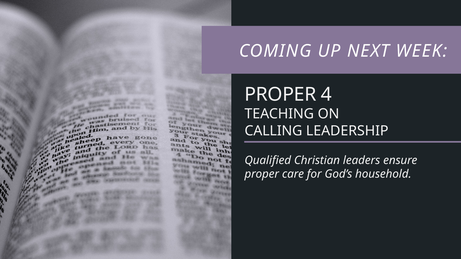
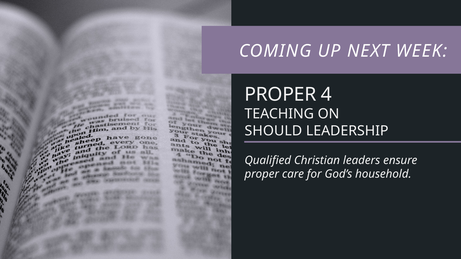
CALLING: CALLING -> SHOULD (273, 131)
